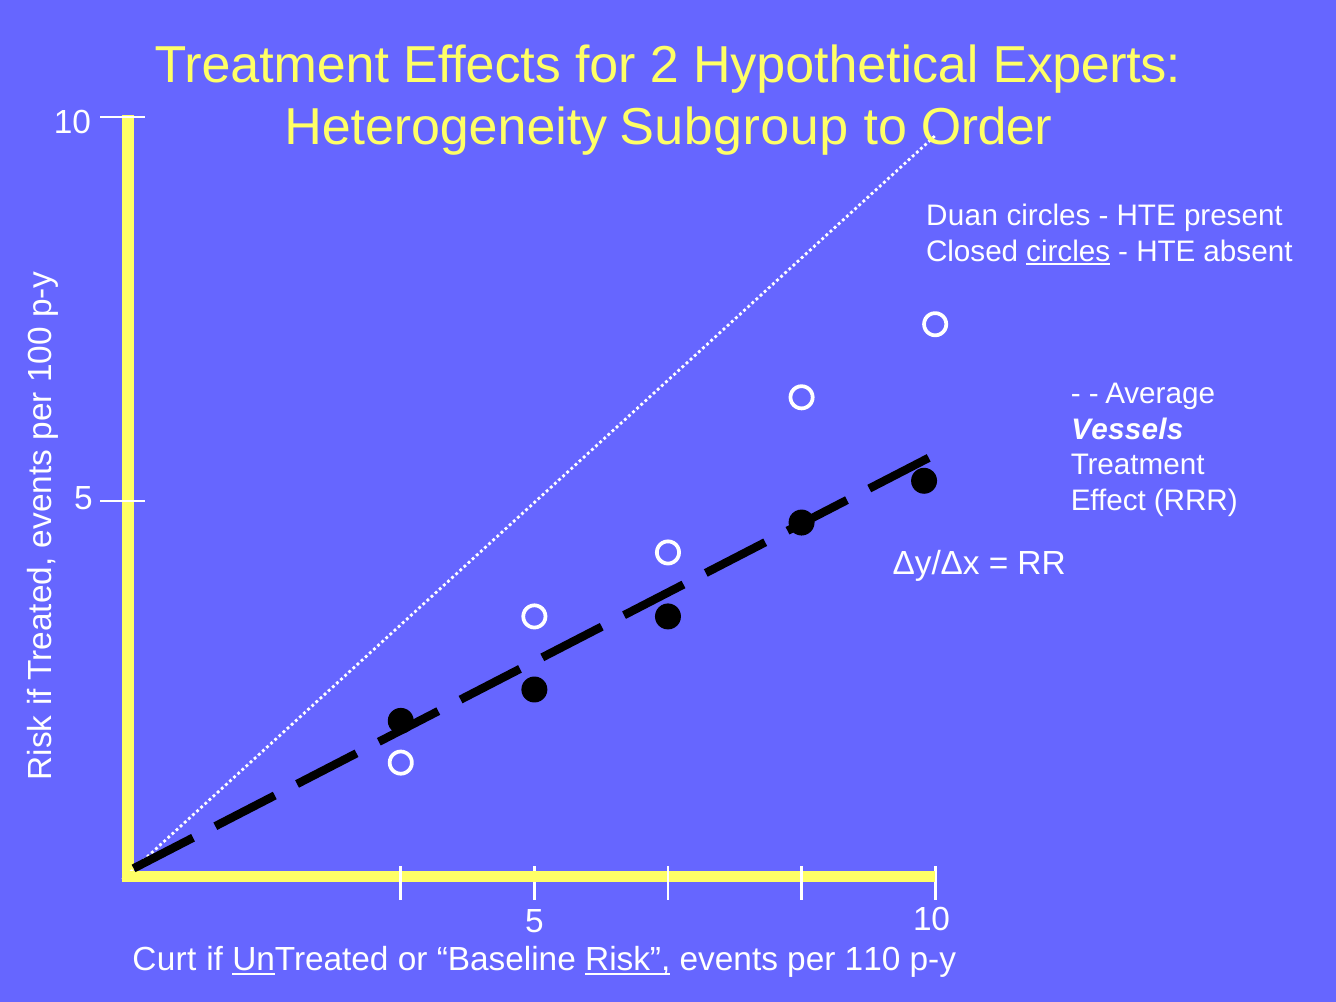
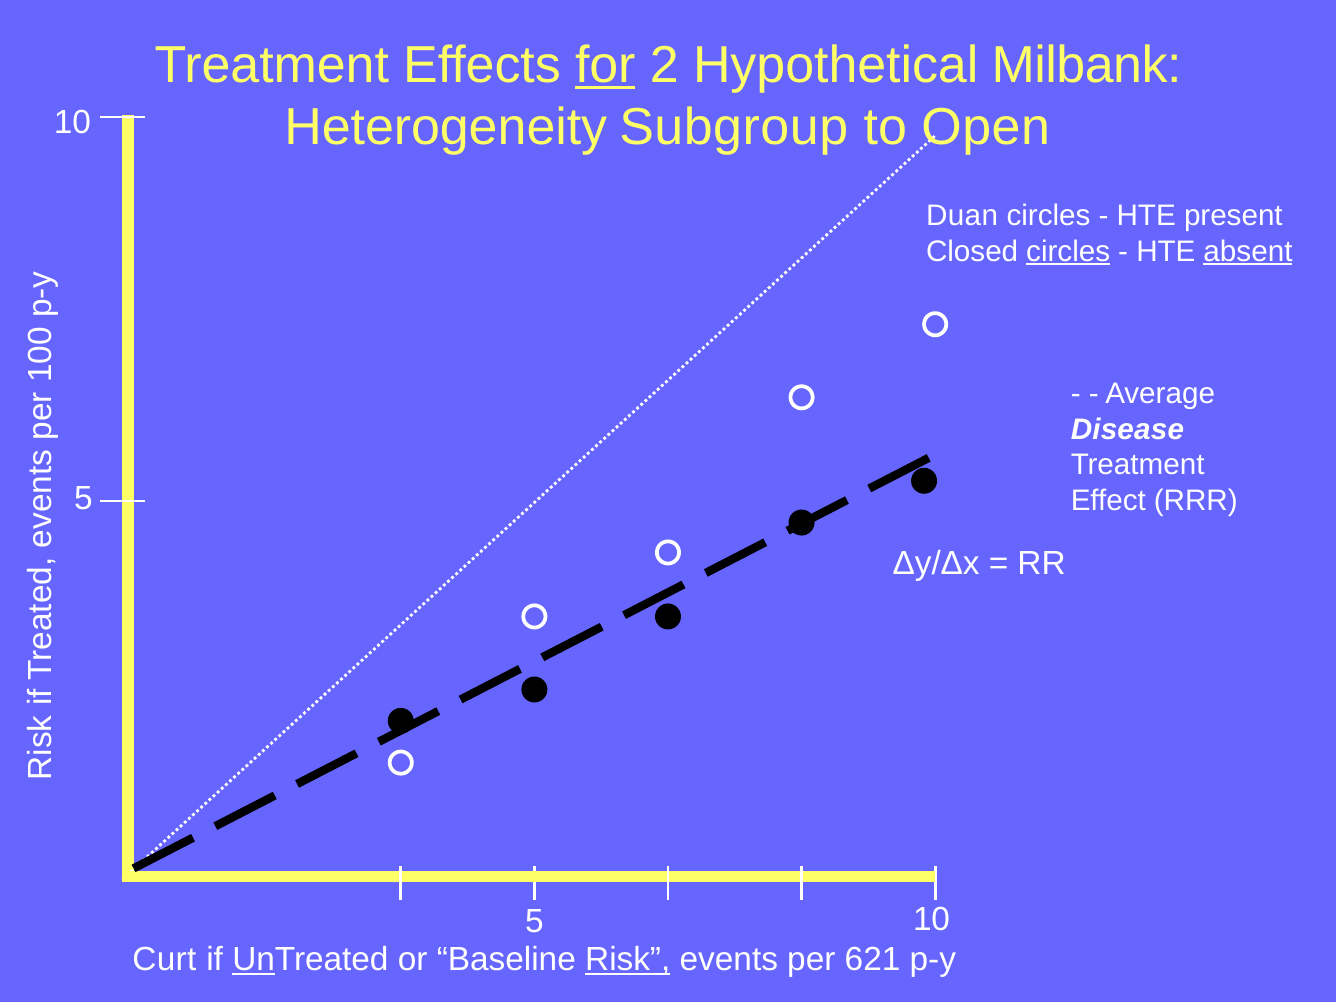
for underline: none -> present (605, 65)
Experts: Experts -> Milbank (1087, 65)
Order: Order -> Open (986, 127)
absent underline: none -> present (1248, 251)
Vessels: Vessels -> Disease (1127, 429)
110: 110 -> 621 (873, 959)
